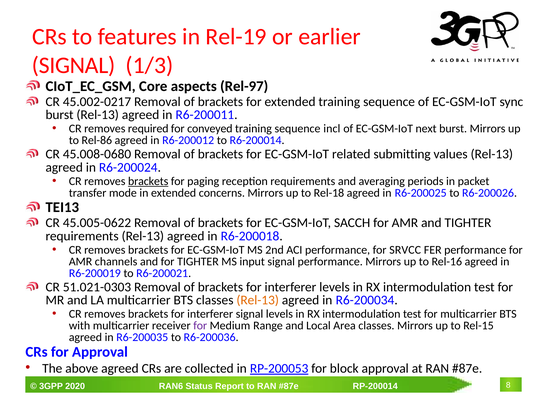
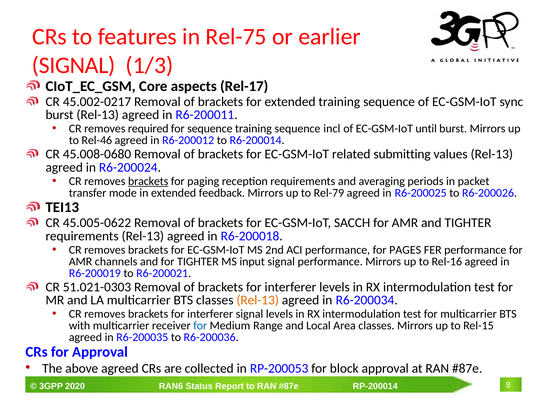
Rel-19: Rel-19 -> Rel-75 (236, 37)
Rel-97: Rel-97 -> Rel-17 (244, 86)
for conveyed: conveyed -> sequence (210, 129)
next: next -> until (426, 129)
Rel-86: Rel-86 -> Rel-46 (97, 141)
concerns: concerns -> feedback (222, 193)
Rel-18: Rel-18 -> Rel-79 (329, 193)
SRVCC: SRVCC -> PAGES (405, 250)
for colour: purple -> blue (200, 326)
RP-200053 underline: present -> none (279, 369)
